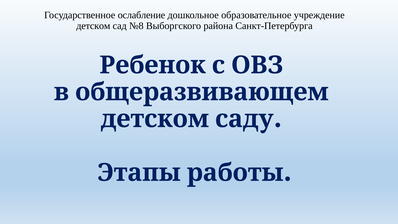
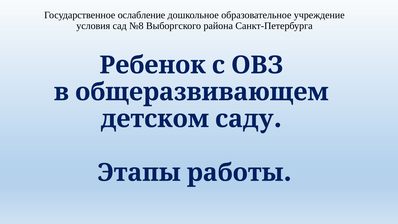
детском: детском -> условия (93, 26)
